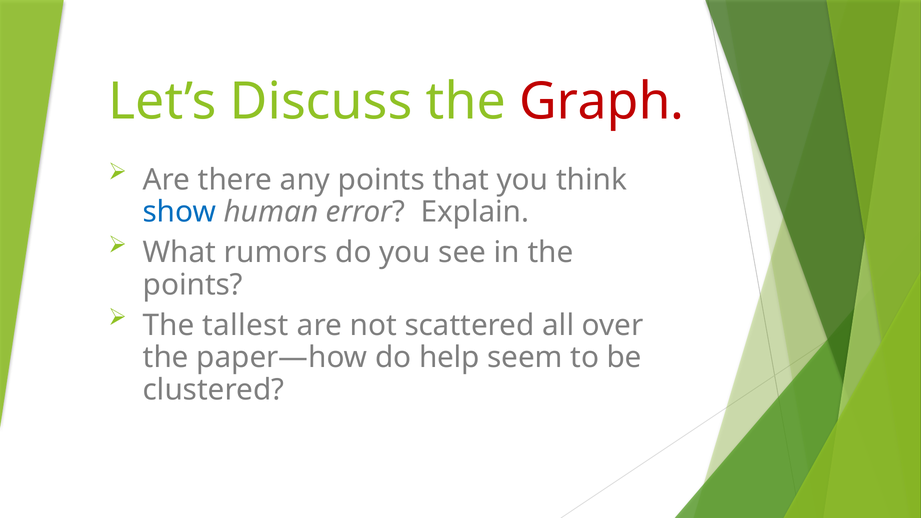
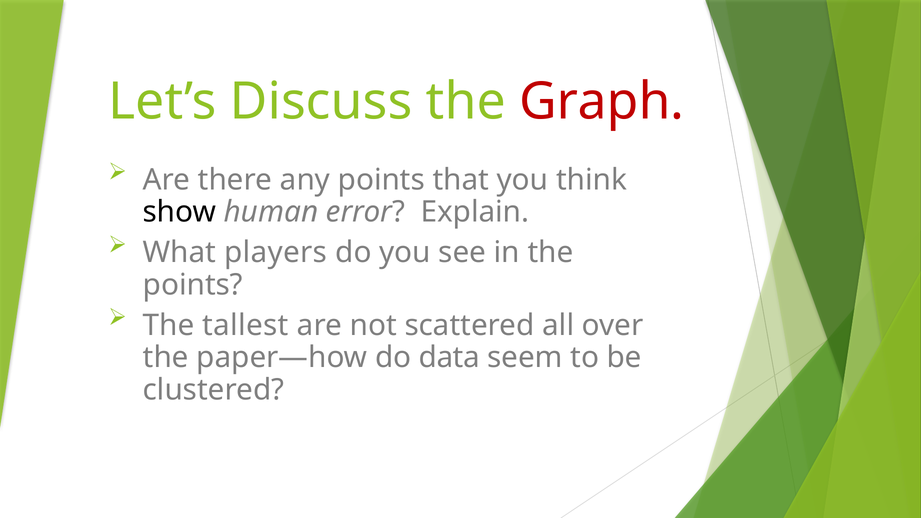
show colour: blue -> black (180, 212)
rumors: rumors -> players (276, 253)
help: help -> data (449, 358)
